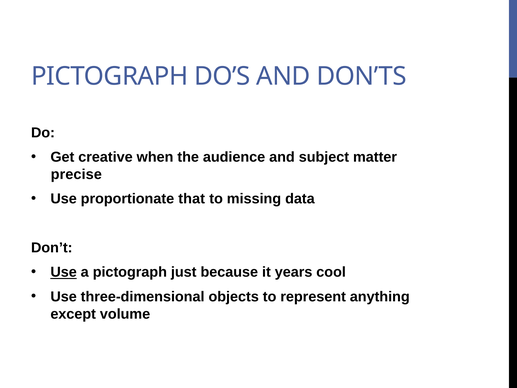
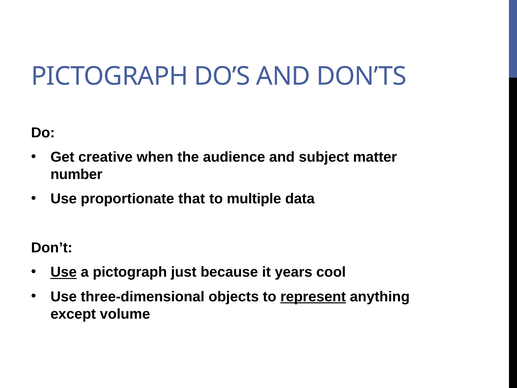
precise: precise -> number (76, 174)
missing: missing -> multiple (254, 199)
represent underline: none -> present (313, 296)
